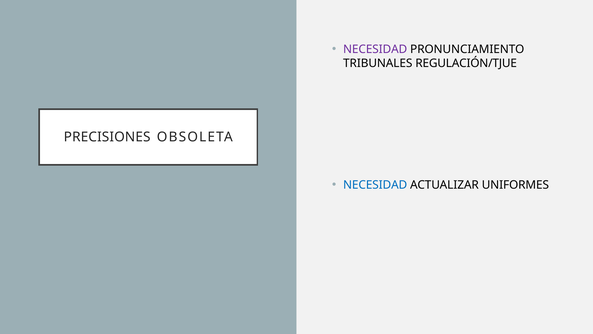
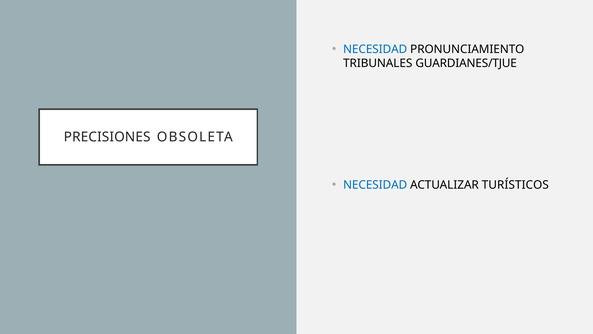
NECESIDAD colour: purple -> blue (375, 49)
REGULACIÓN/TJUE: REGULACIÓN/TJUE -> GUARDIANES/TJUE (466, 63)
UNIFORMES: UNIFORMES -> TURÍSTICOS (515, 185)
